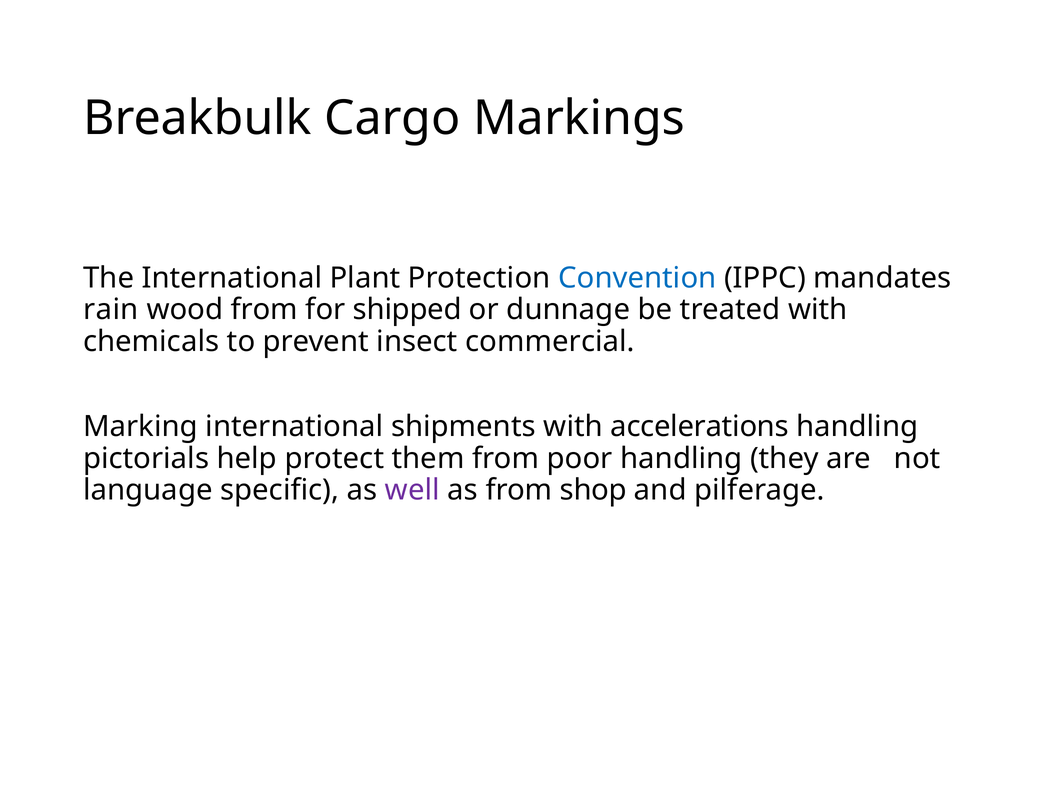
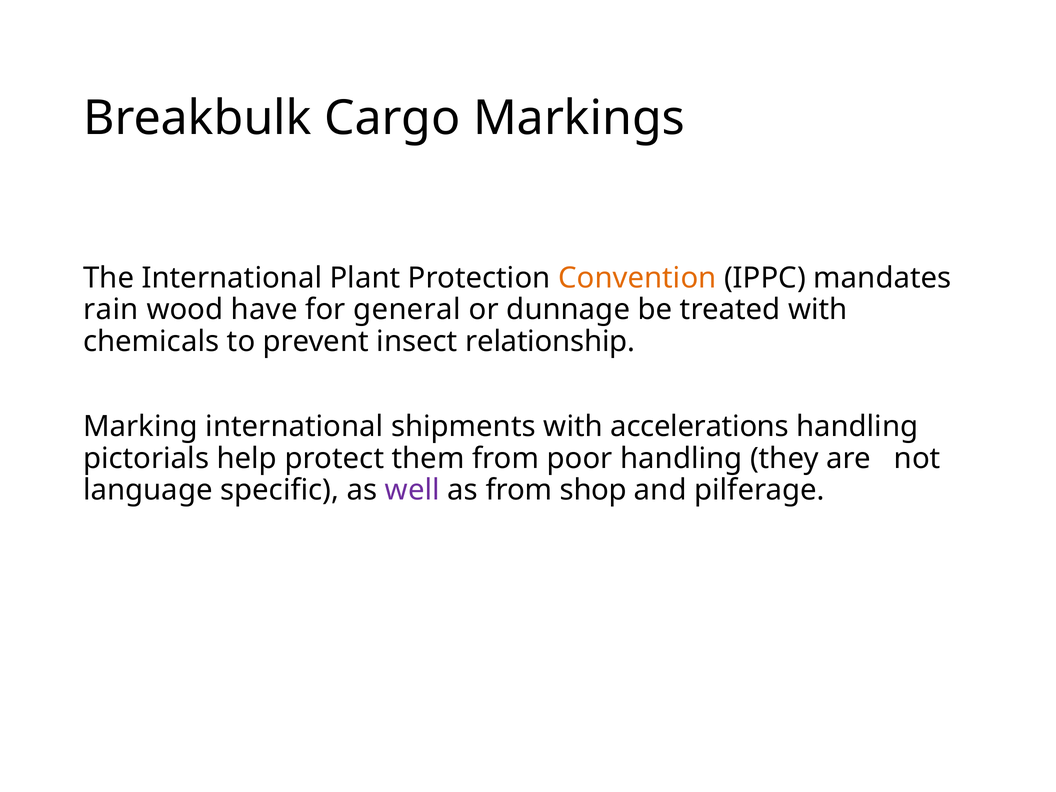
Convention colour: blue -> orange (637, 278)
wood from: from -> have (264, 310)
shipped: shipped -> general (407, 310)
commercial: commercial -> relationship (550, 341)
